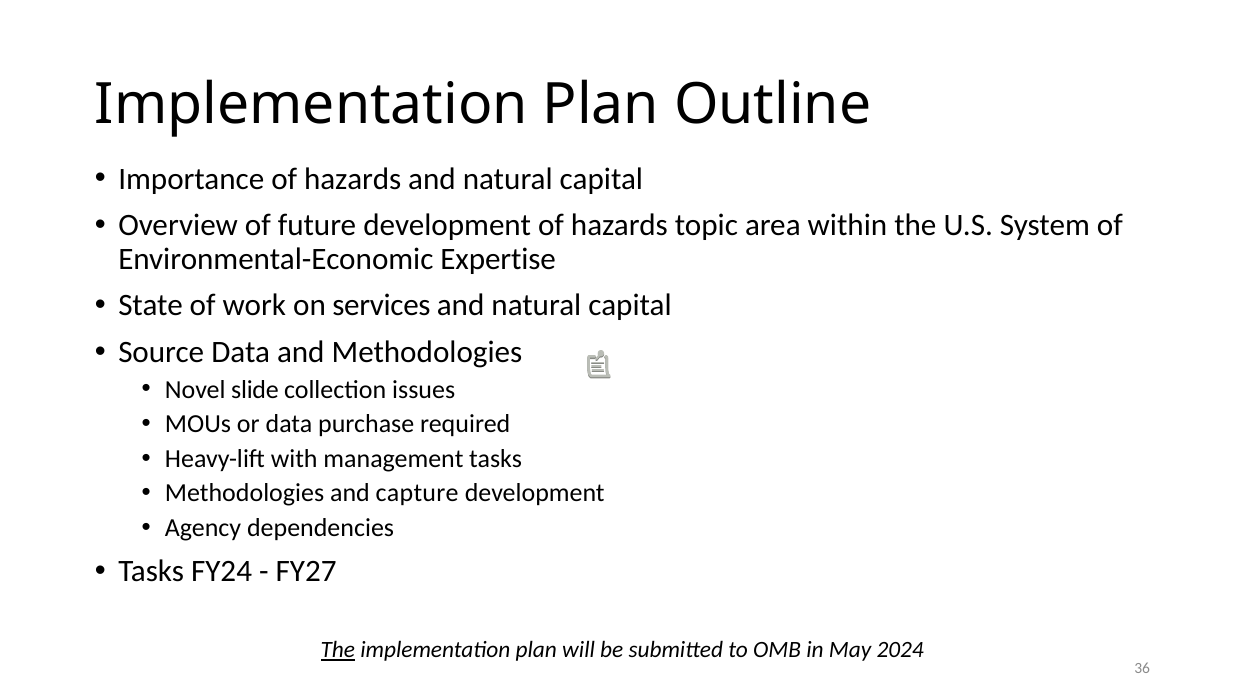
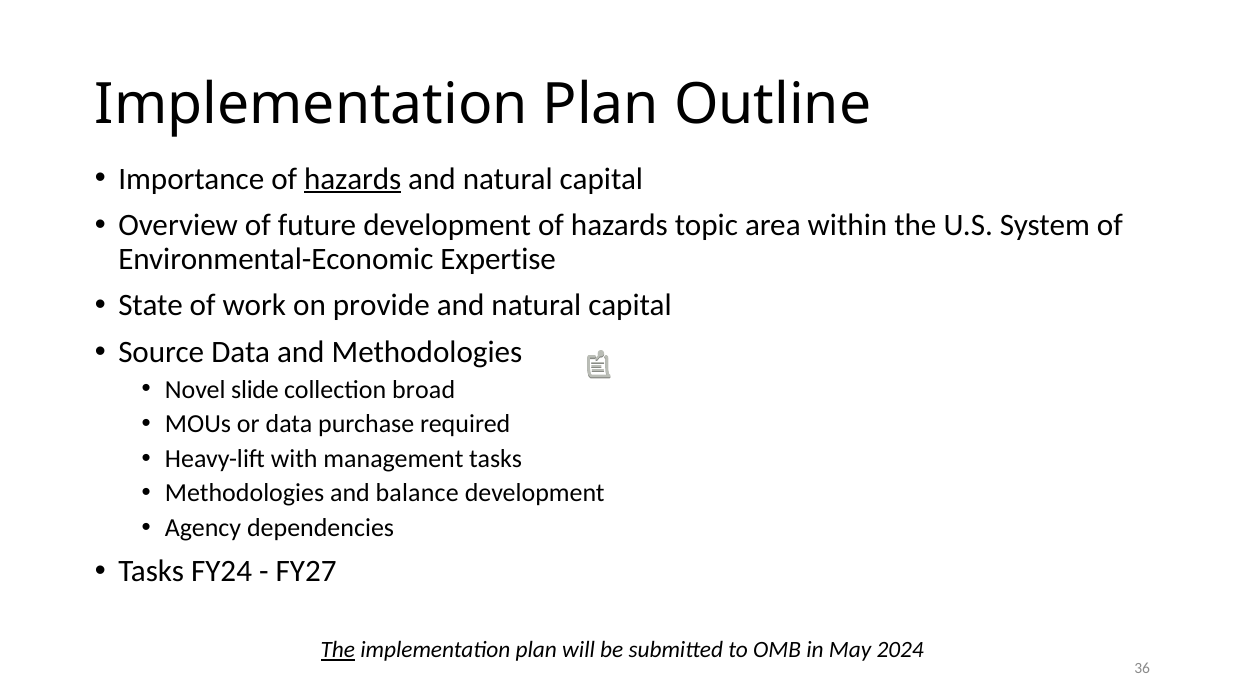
hazards underline: none -> present (353, 179)
services: services -> provide (381, 306)
issues: issues -> broad (424, 390)
capture: capture -> balance (417, 493)
